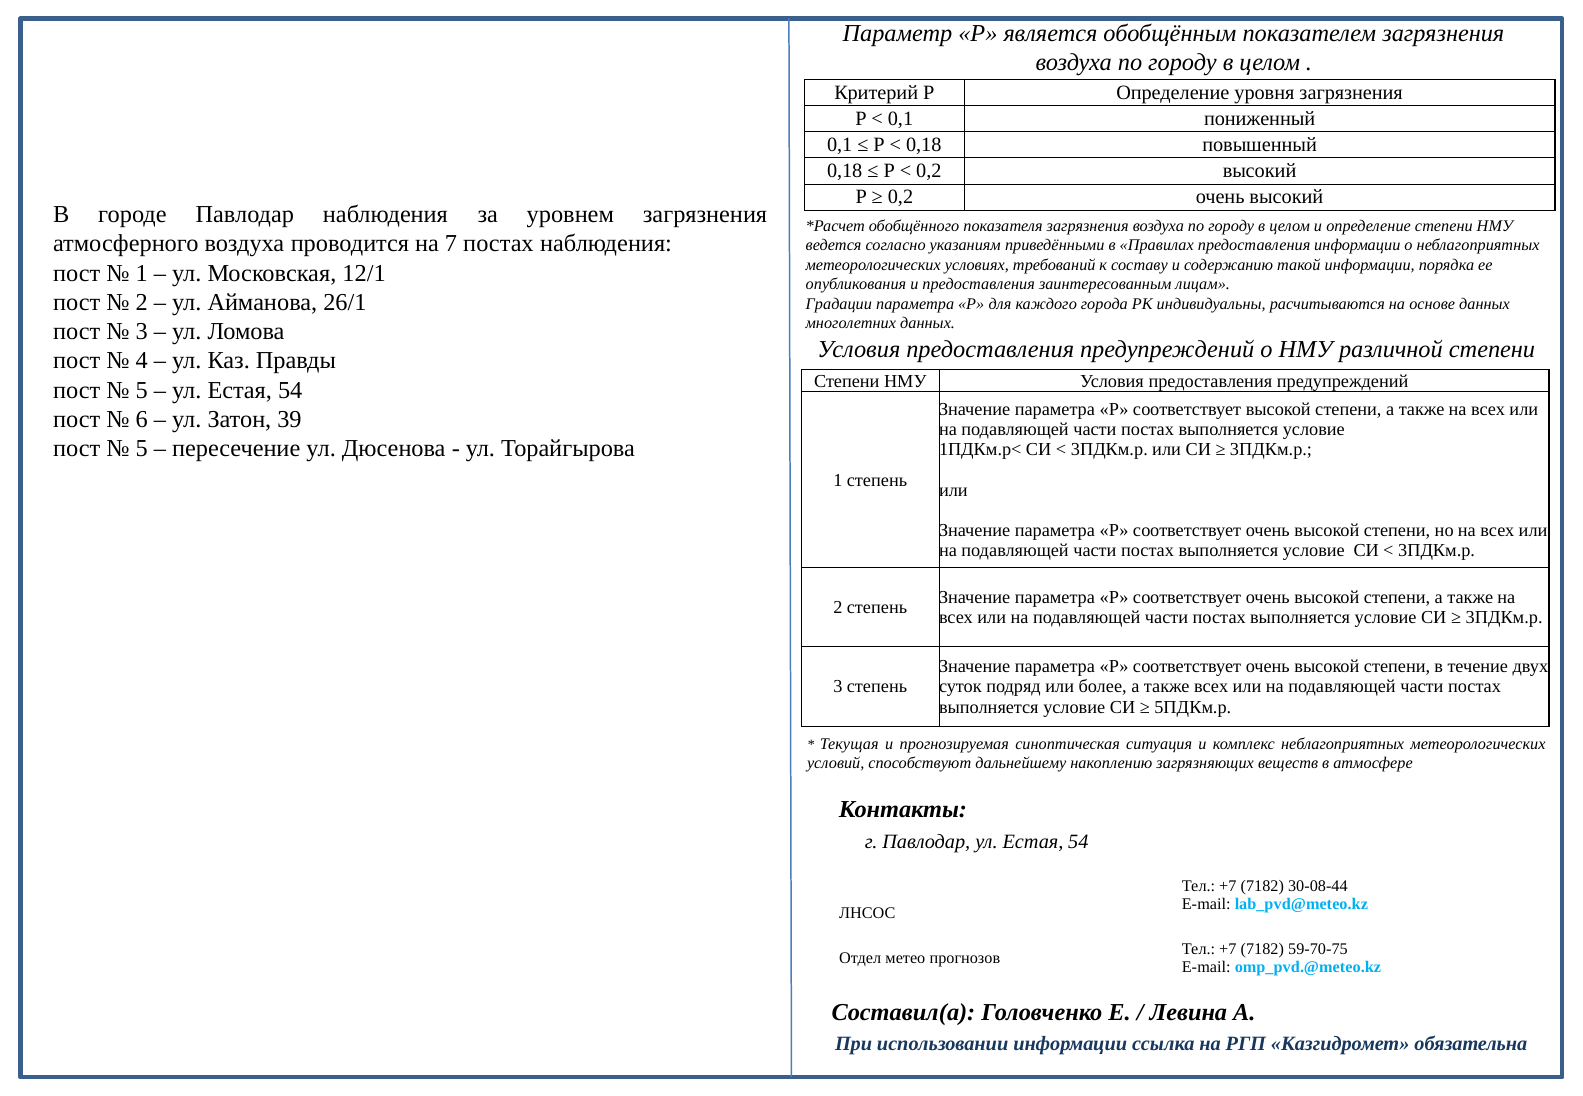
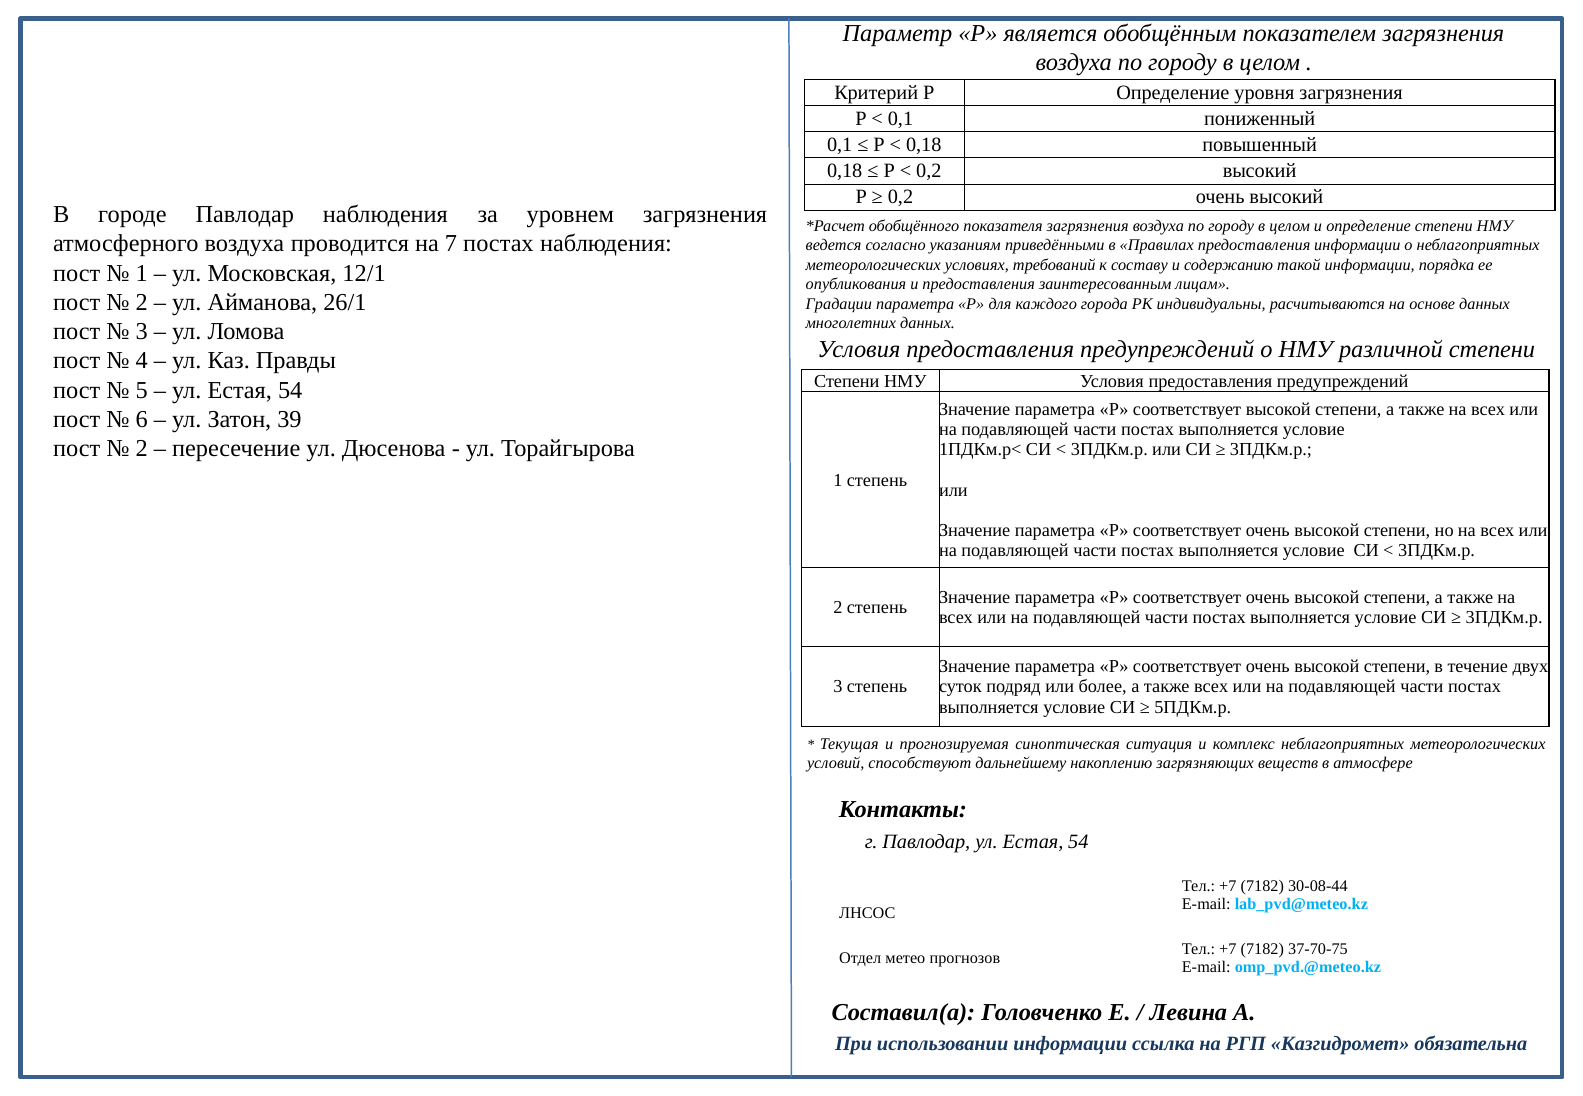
5: 5 -> 2 (142, 448)
59-70-75: 59-70-75 -> 37-70-75 (1318, 949)
